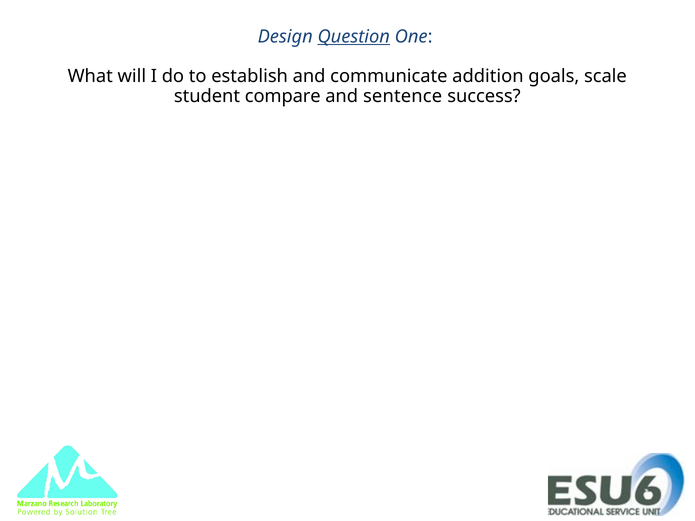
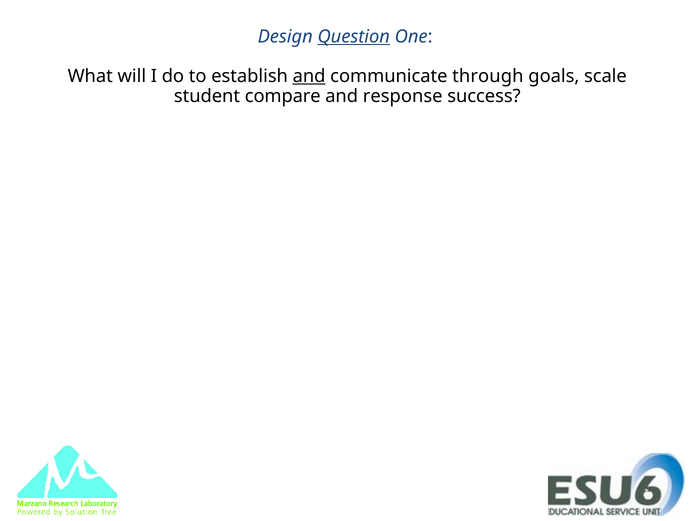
and underline: none -> present (309, 76)
addition: addition -> through (488, 76)
sentence: sentence -> response (403, 96)
